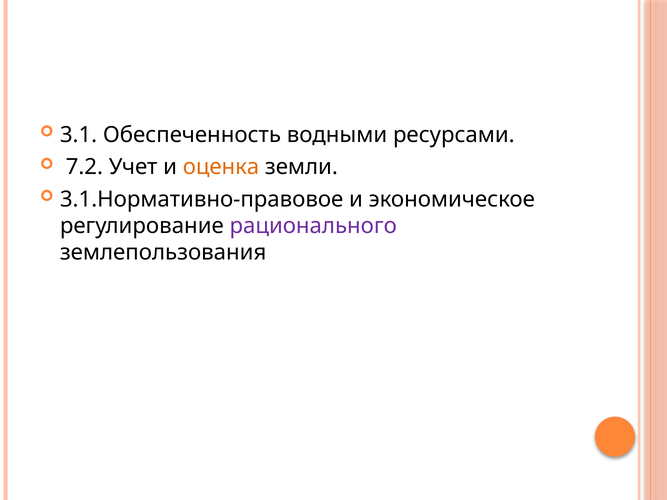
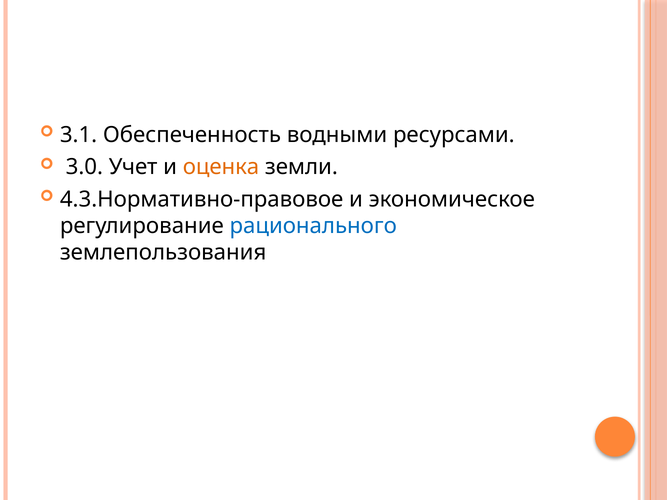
7.2: 7.2 -> 3.0 (84, 167)
3.1.Нормативно-правовое: 3.1.Нормативно-правовое -> 4.3.Нормативно-правовое (202, 199)
рационального colour: purple -> blue (313, 226)
